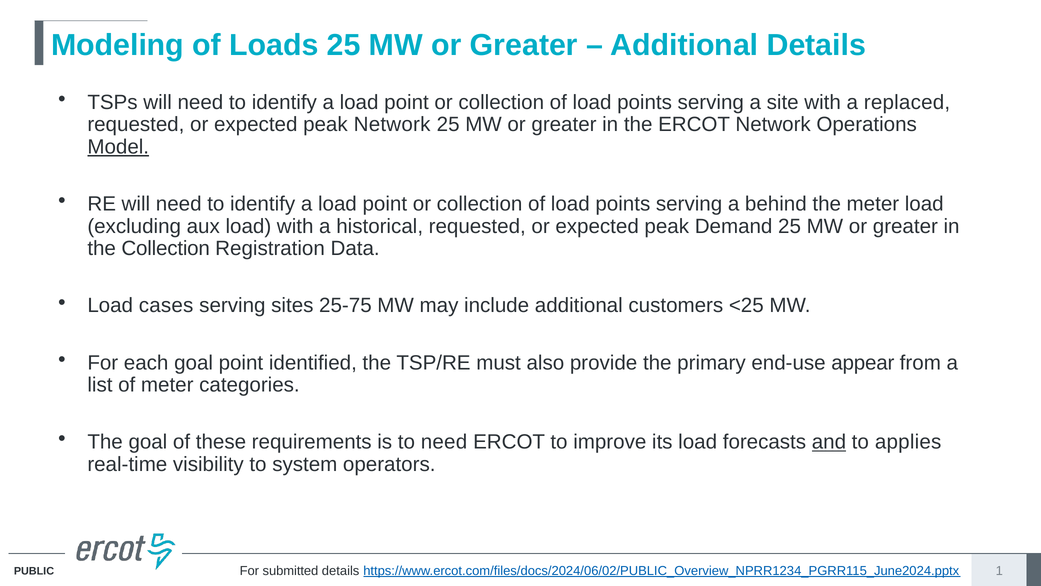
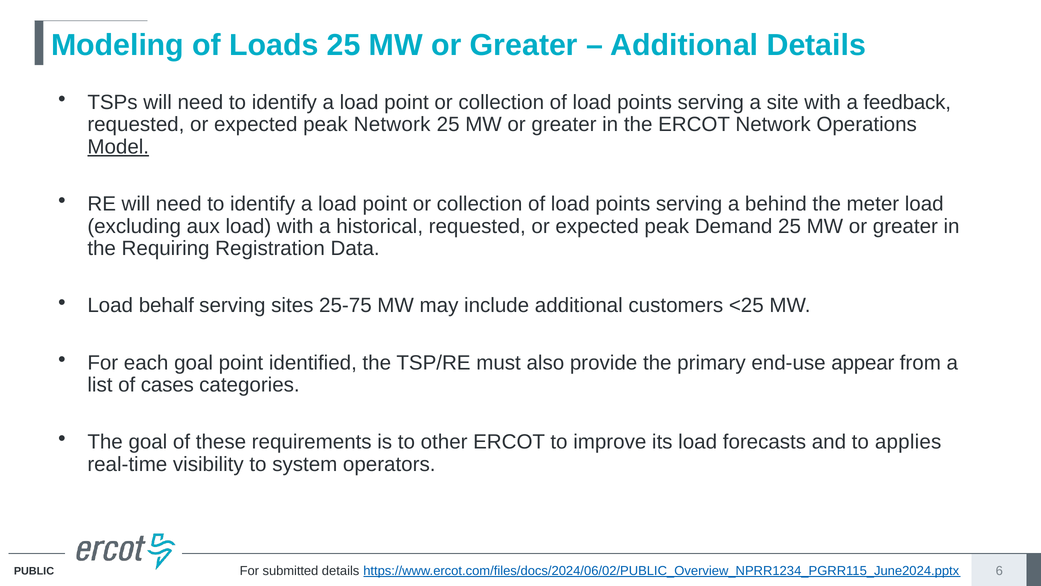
replaced: replaced -> feedback (907, 102)
the Collection: Collection -> Requiring (166, 248)
cases: cases -> behalf (166, 305)
of meter: meter -> cases (167, 385)
to need: need -> other (444, 442)
and underline: present -> none (829, 442)
1: 1 -> 6 (999, 571)
